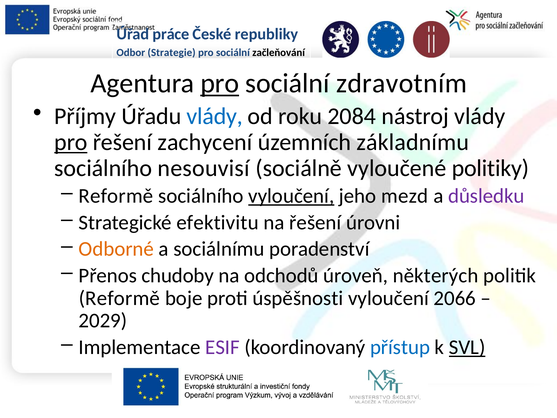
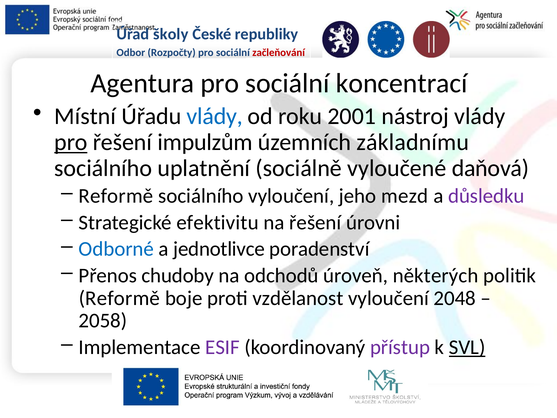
práce: práce -> školy (171, 34)
Strategie: Strategie -> Rozpočty (172, 53)
začleňování colour: black -> red (279, 53)
pro underline: present -> none (220, 83)
zdravotním: zdravotním -> koncentrací (402, 83)
Příjmy: Příjmy -> Místní (85, 116)
2084: 2084 -> 2001 (352, 116)
zachycení: zachycení -> impulzům (205, 142)
nesouvisí: nesouvisí -> uplatnění (204, 168)
politiky: politiky -> daňová (490, 168)
vyloučení underline: present -> none (291, 196)
Odborné colour: orange -> blue (116, 249)
sociálnímu: sociálnímu -> jednotlivce (219, 249)
úspěšnosti: úspěšnosti -> vzdělanost (298, 298)
2066: 2066 -> 2048 (455, 298)
2029: 2029 -> 2058 (103, 321)
přístup colour: blue -> purple (400, 347)
